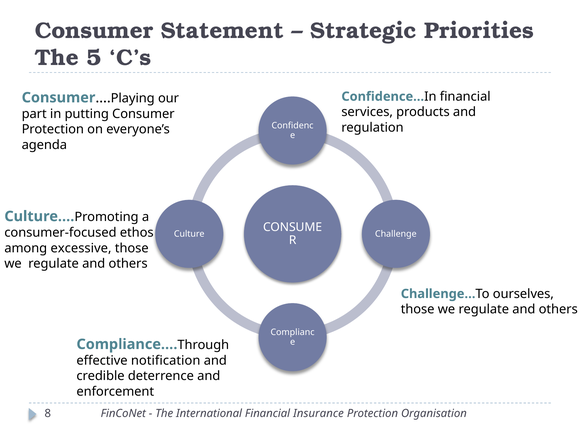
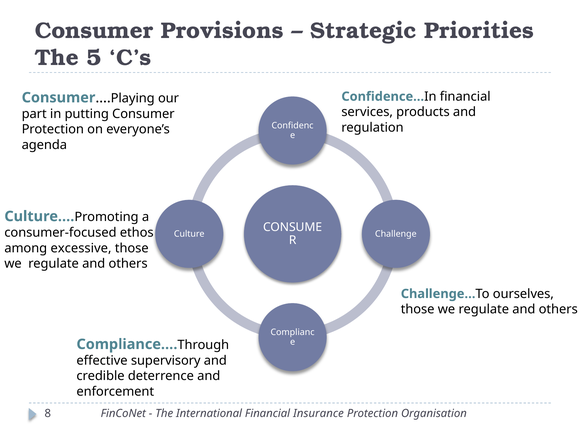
Statement: Statement -> Provisions (222, 31)
notification: notification -> supervisory (166, 361)
